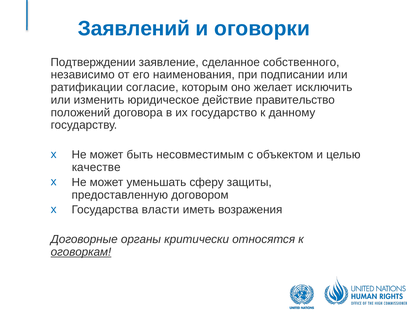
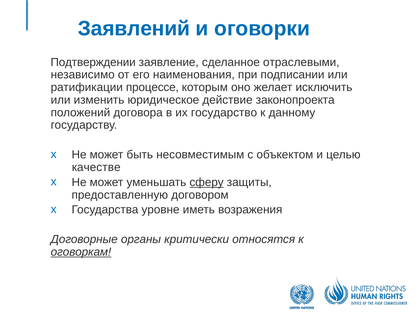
собственного: собственного -> отраслевыми (301, 62)
согласие: согласие -> процессе (152, 87)
правительство: правительство -> законопроекта (295, 100)
сферу underline: none -> present (207, 182)
власти: власти -> уровне (161, 210)
